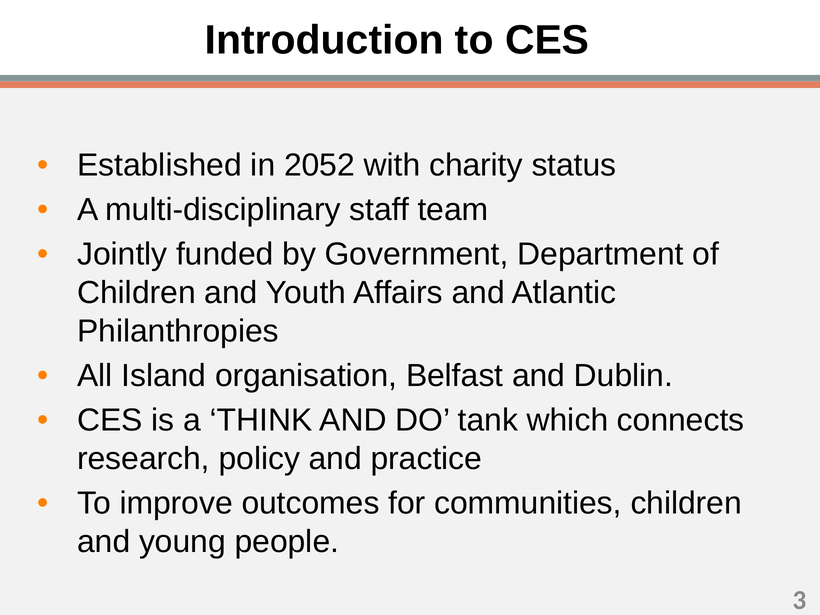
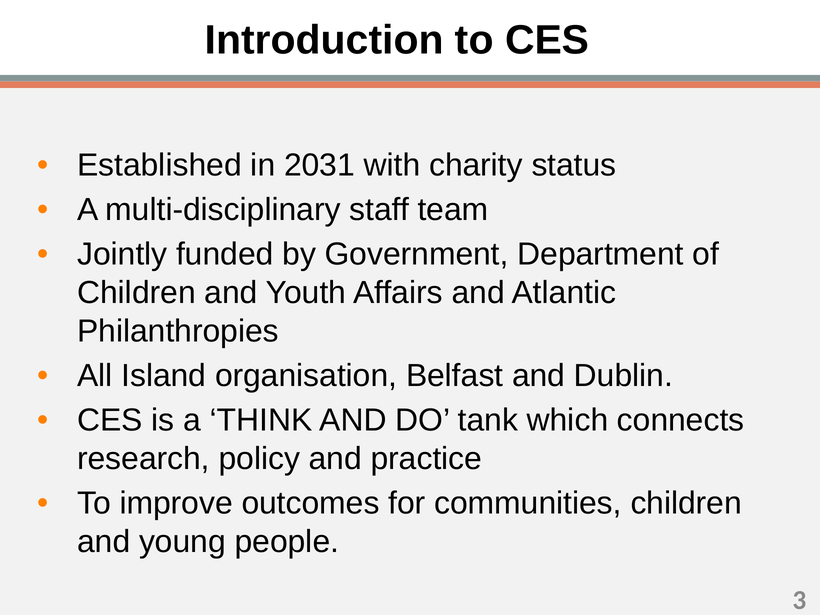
2052: 2052 -> 2031 (319, 165)
